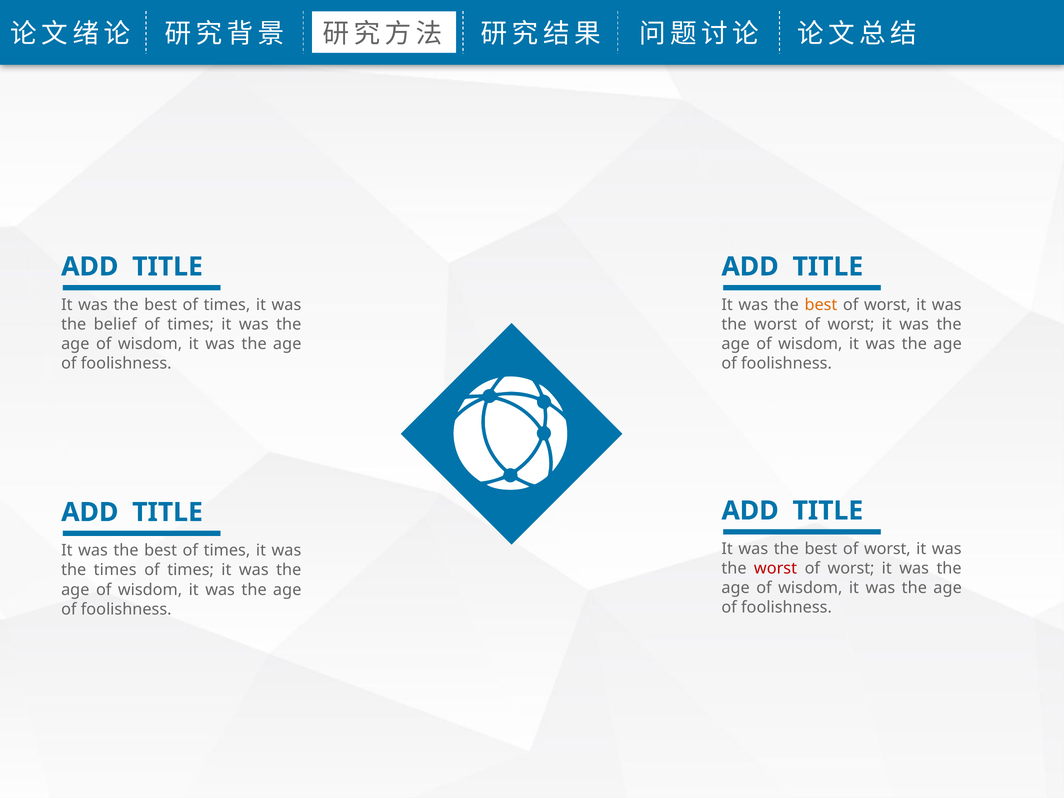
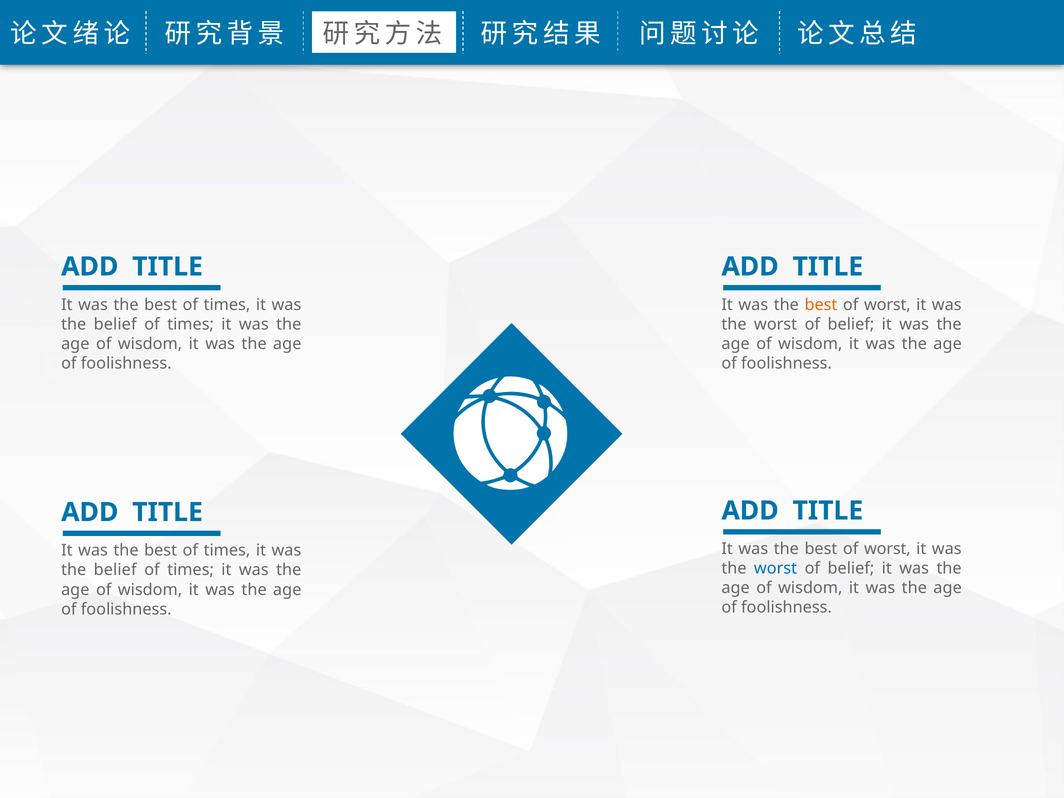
worst: worst -> belief (851, 324)
worst colour: red -> blue (776, 569)
worst: worst -> belief (851, 569)
times: times -> belief (115, 570)
